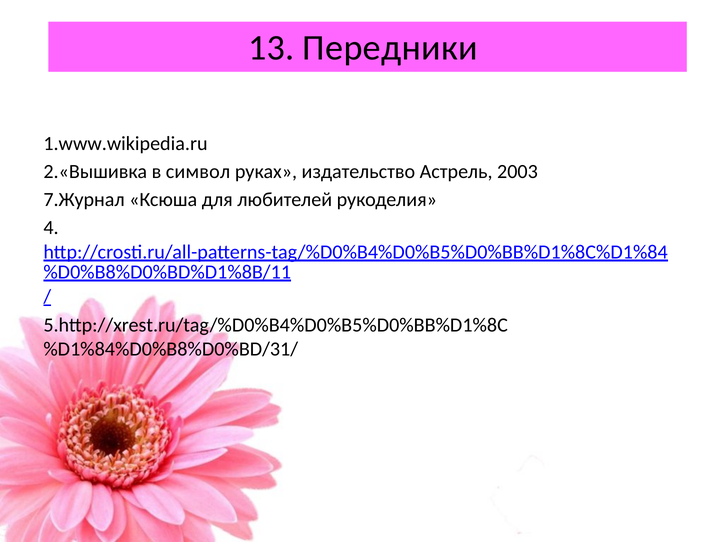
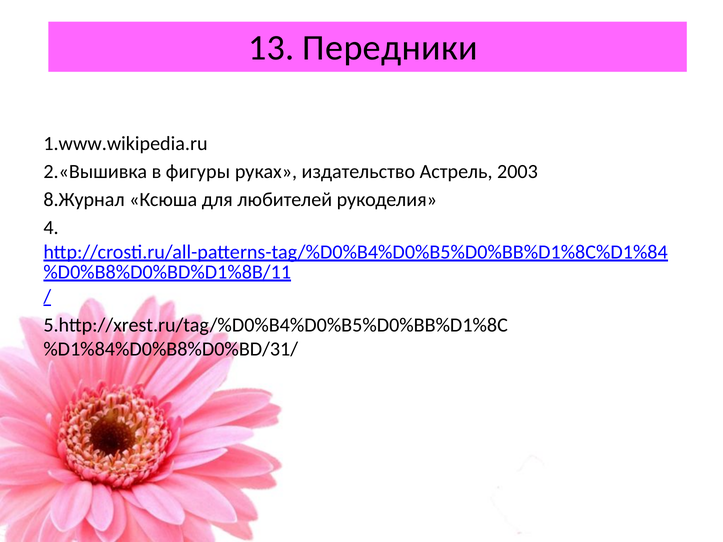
символ: символ -> фигуры (198, 172)
7.Журнал: 7.Журнал -> 8.Журнал (84, 200)
